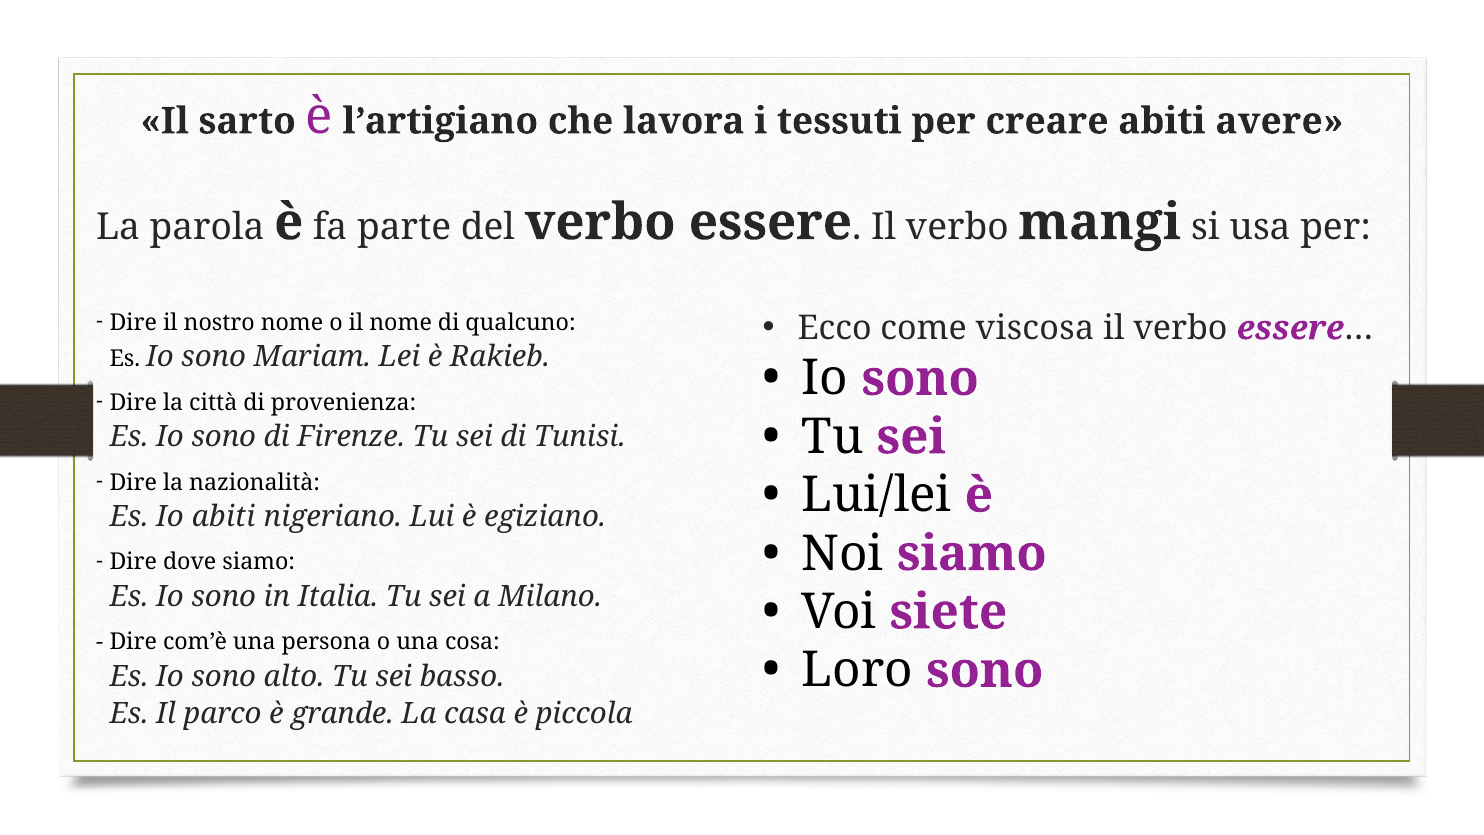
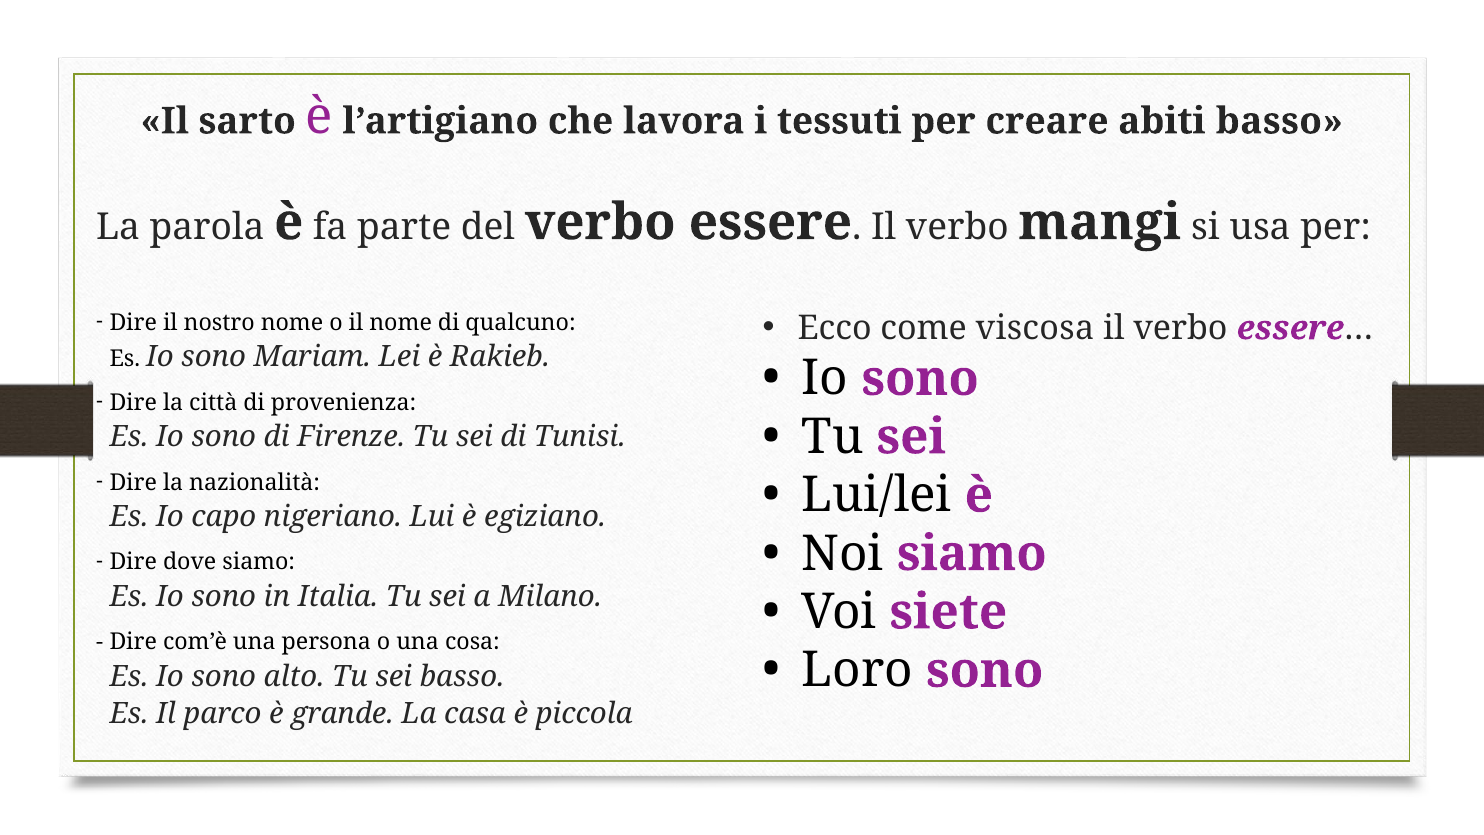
abiti avere: avere -> basso (1279, 121)
Io abiti: abiti -> capo (224, 517)
